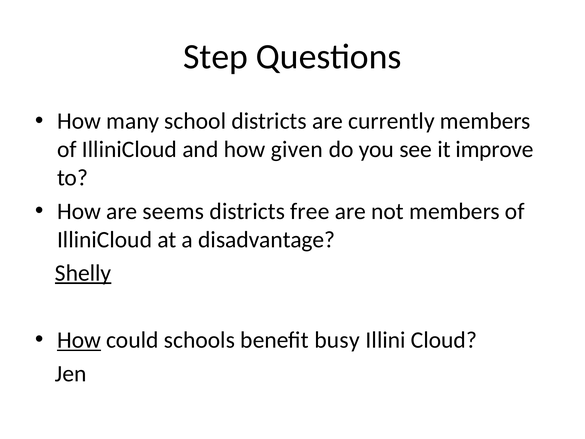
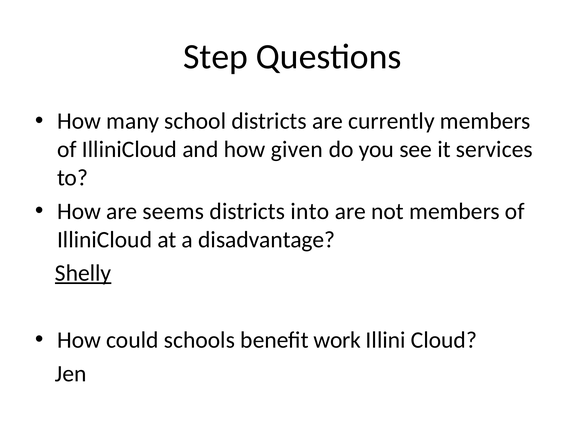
improve: improve -> services (494, 149)
free: free -> into (310, 211)
How underline: present -> none (79, 340)
busy: busy -> work (337, 340)
